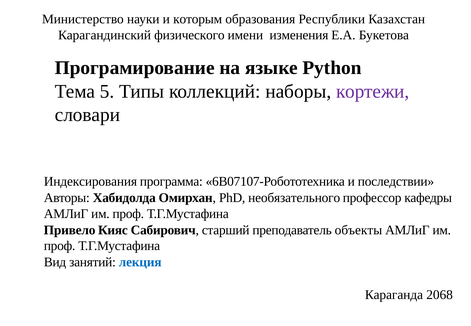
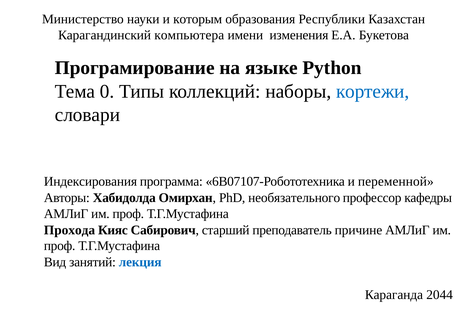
физического: физического -> компьютера (189, 35)
5: 5 -> 0 (107, 92)
кортежи colour: purple -> blue (373, 92)
последствии: последствии -> переменной (396, 181)
Привело: Привело -> Прохода (70, 230)
объекты: объекты -> причине (358, 230)
2068: 2068 -> 2044 (440, 295)
